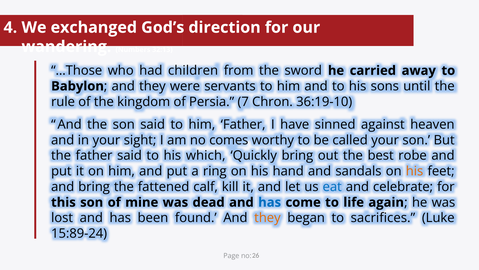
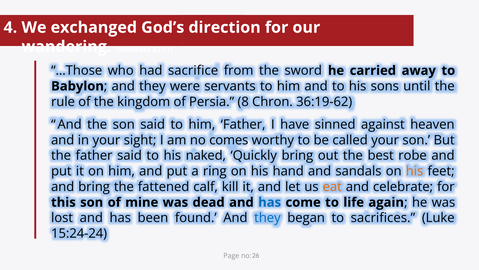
children: children -> sacrifice (193, 71)
7: 7 -> 8 (243, 102)
36:19-10: 36:19-10 -> 36:19-62 (324, 102)
which: which -> naked (206, 156)
eat colour: blue -> orange (332, 187)
they colour: orange -> blue (267, 218)
15:89-24: 15:89-24 -> 15:24-24 (79, 234)
